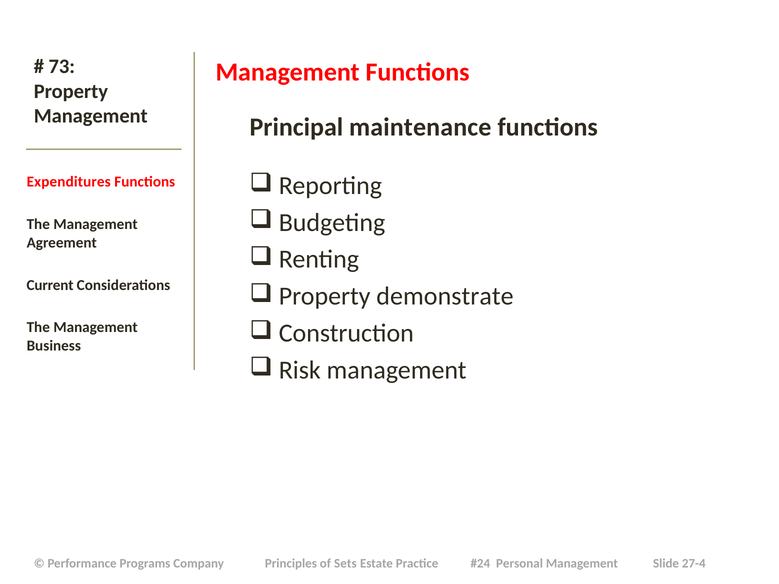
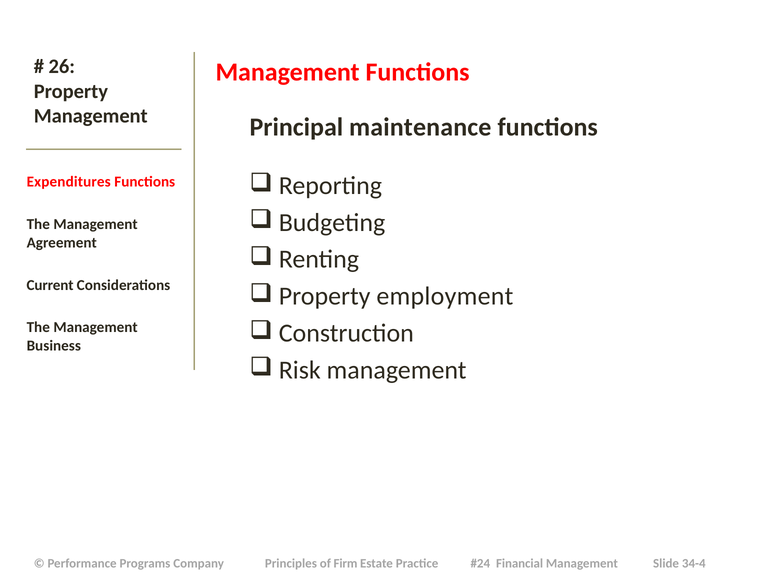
73: 73 -> 26 (62, 66)
demonstrate: demonstrate -> employment (445, 296)
Sets: Sets -> Firm (346, 564)
Personal: Personal -> Financial (520, 564)
27-4: 27-4 -> 34-4 (694, 564)
